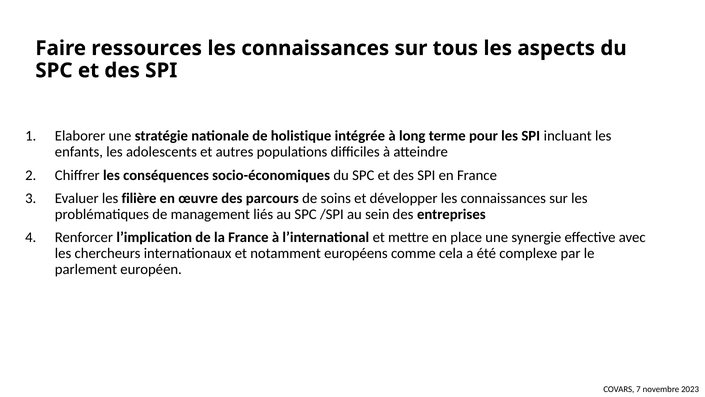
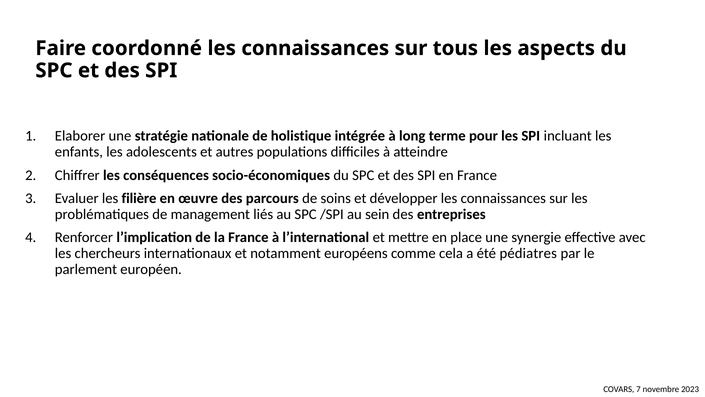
ressources: ressources -> coordonné (147, 48)
complexe: complexe -> pédiatres (528, 253)
